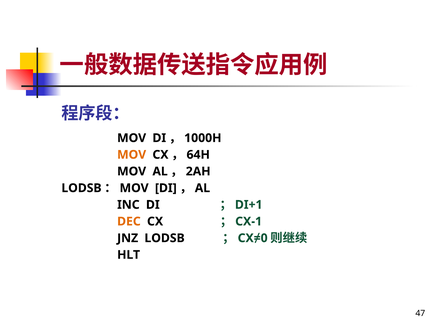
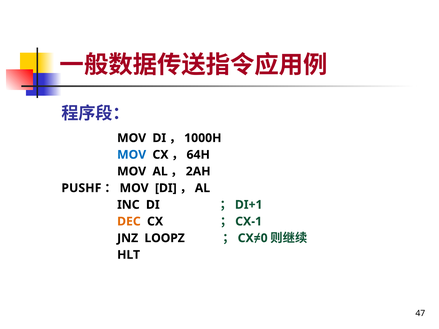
MOV colour: orange -> blue (132, 155)
LODSB: LODSB -> PUSHF (81, 188)
JNZ LODSB: LODSB -> LOOPZ (165, 238)
